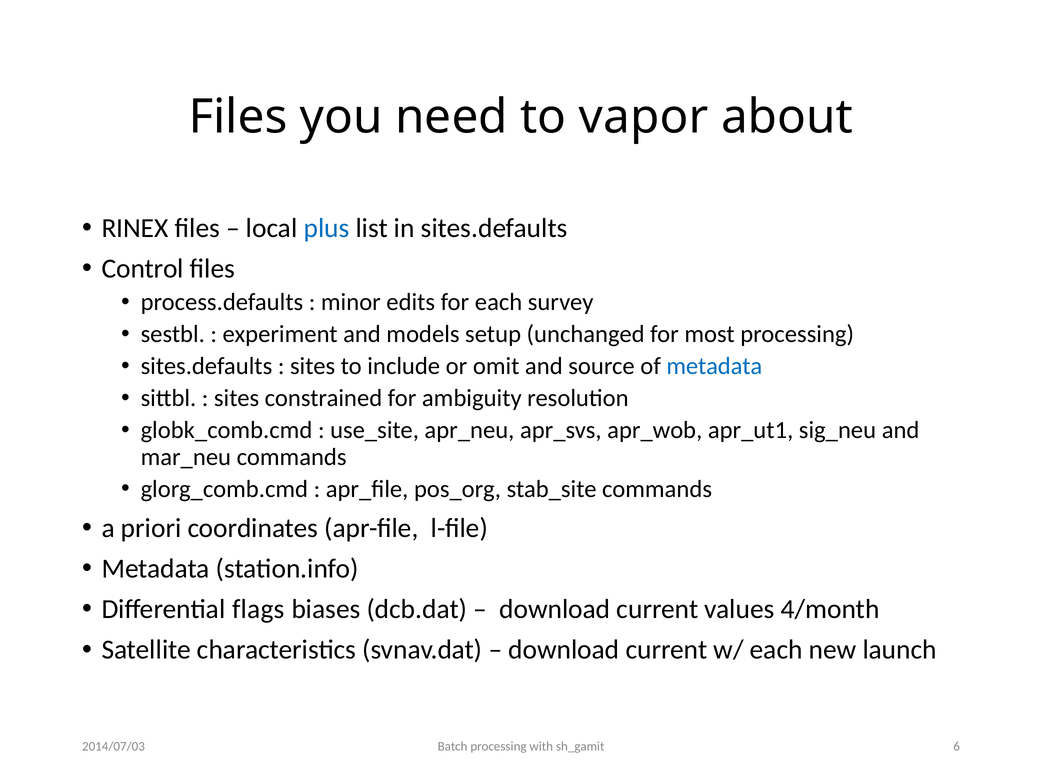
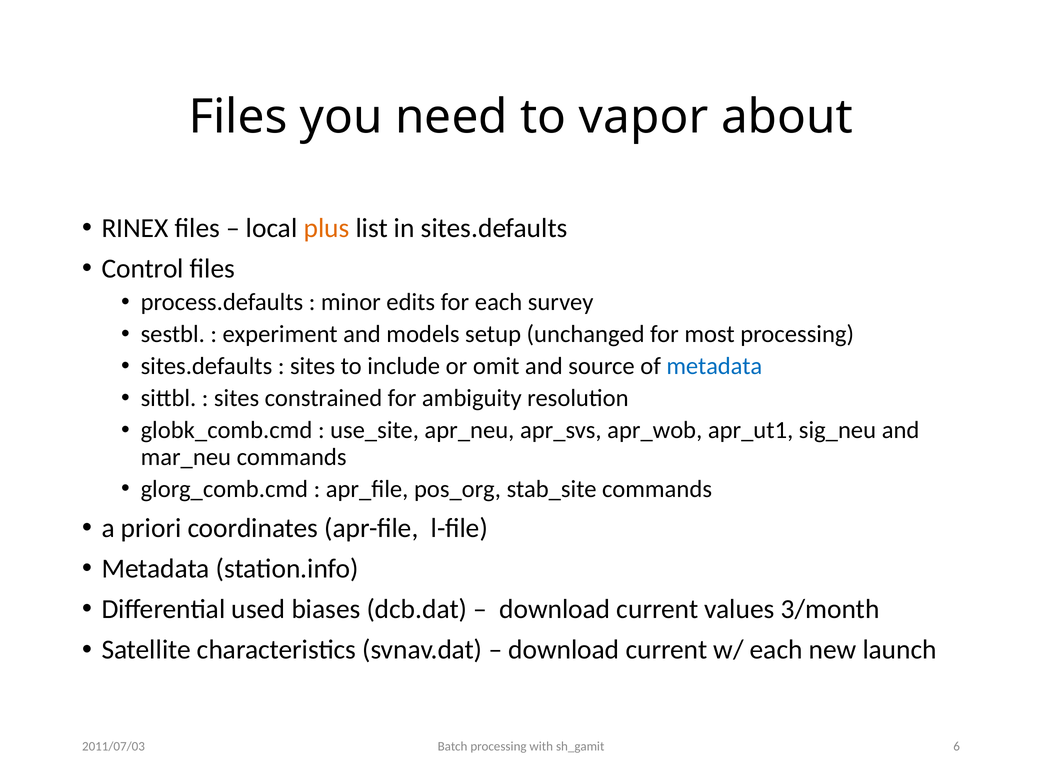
plus colour: blue -> orange (327, 228)
flags: flags -> used (258, 609)
4/month: 4/month -> 3/month (830, 609)
2014/07/03: 2014/07/03 -> 2011/07/03 (113, 746)
